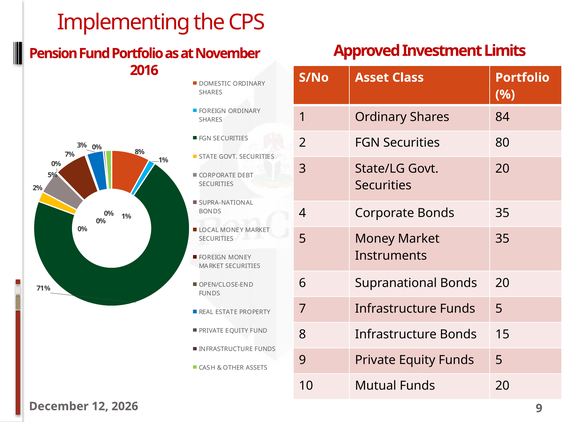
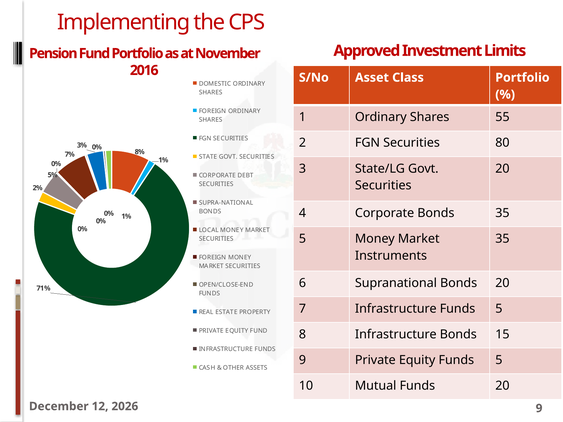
84: 84 -> 55 (502, 117)
